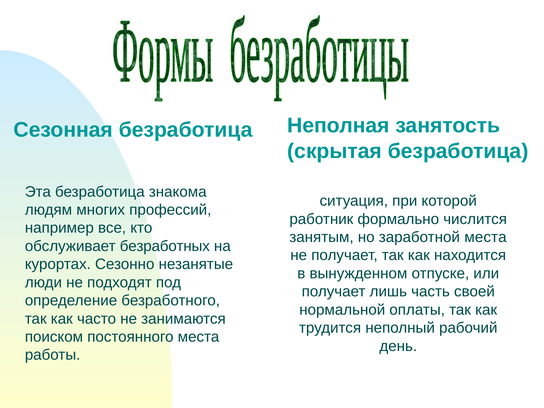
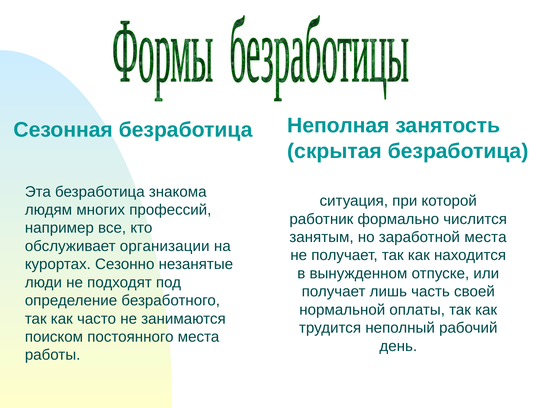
безработных: безработных -> организации (165, 246)
